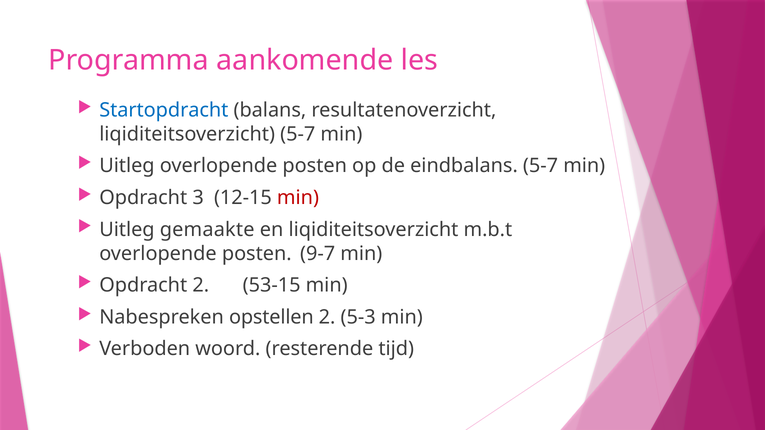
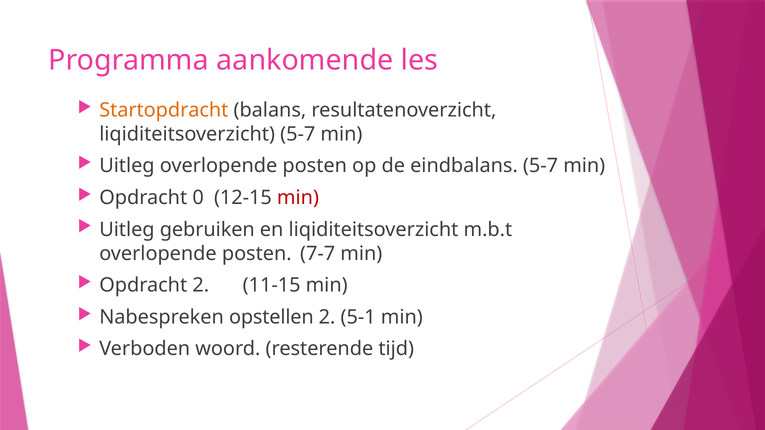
Startopdracht colour: blue -> orange (164, 110)
3: 3 -> 0 (198, 198)
gemaakte: gemaakte -> gebruiken (207, 230)
9-7: 9-7 -> 7-7 (318, 254)
53-15: 53-15 -> 11-15 (272, 285)
5-3: 5-3 -> 5-1 (358, 317)
